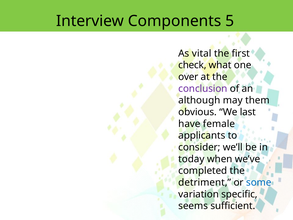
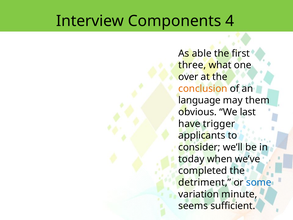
5: 5 -> 4 (230, 21)
vital: vital -> able (202, 53)
check: check -> three (192, 65)
conclusion colour: purple -> orange (203, 89)
although: although -> language (199, 100)
female: female -> trigger (219, 124)
specific: specific -> minute (239, 194)
